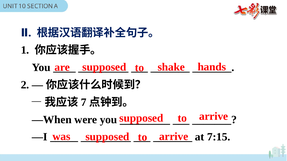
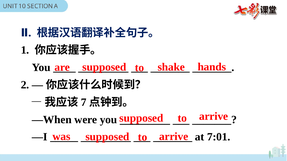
7:15: 7:15 -> 7:01 (219, 137)
